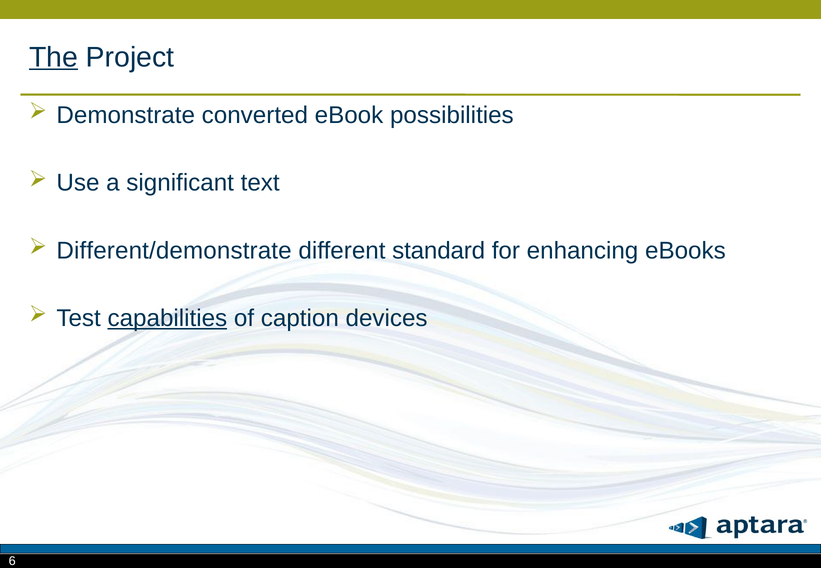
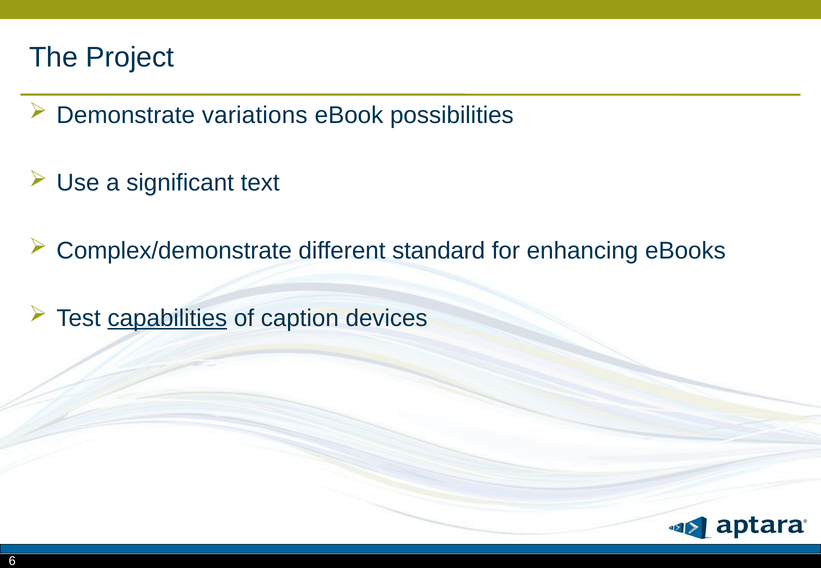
The underline: present -> none (54, 57)
converted: converted -> variations (255, 115)
Different/demonstrate: Different/demonstrate -> Complex/demonstrate (174, 251)
